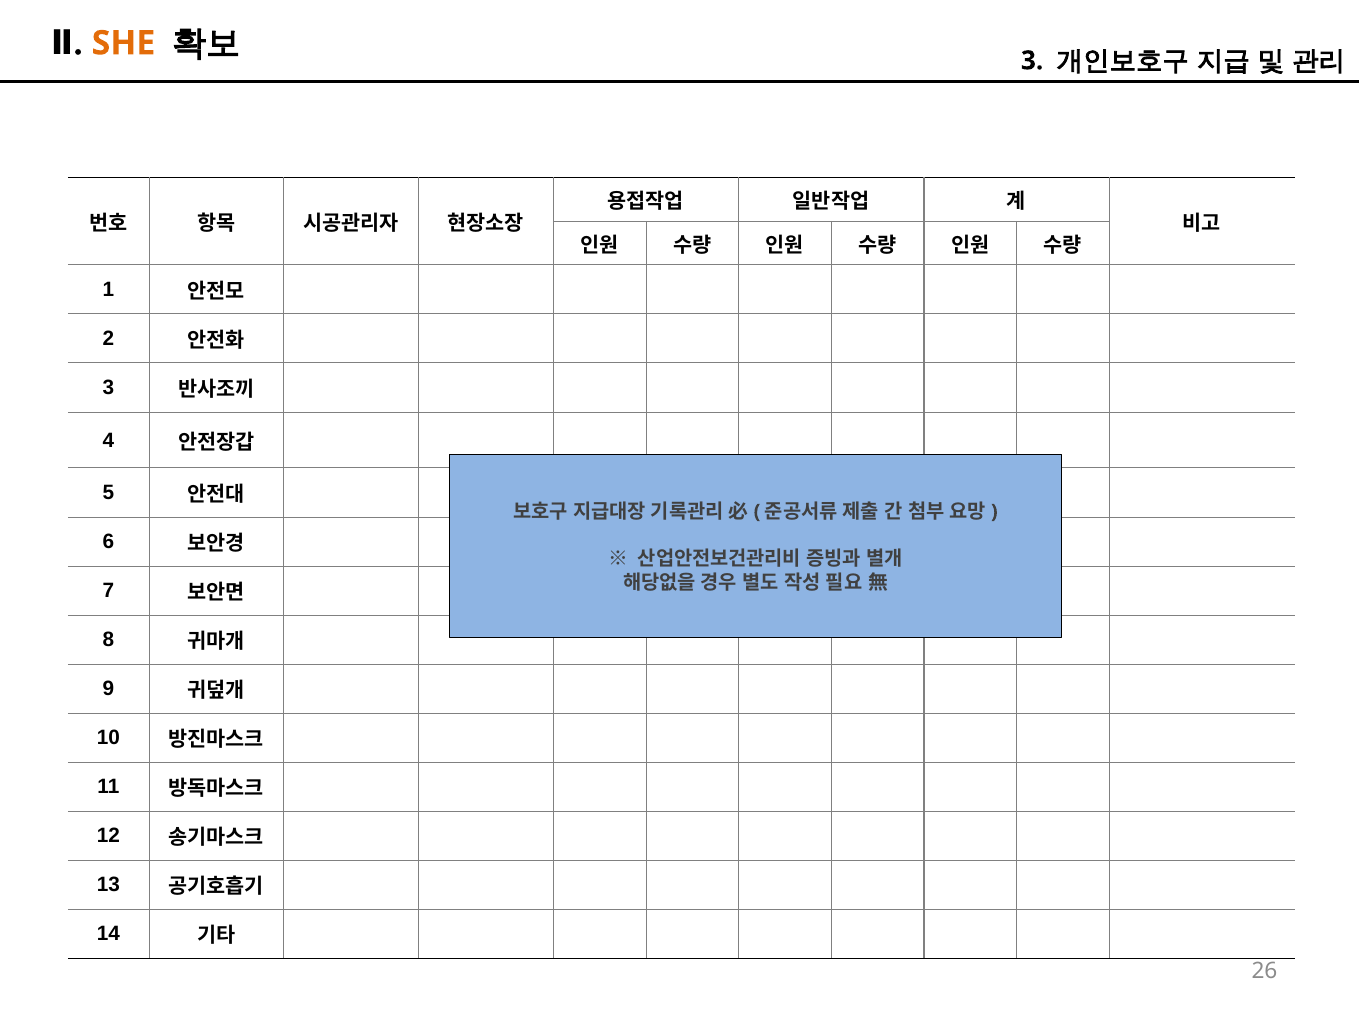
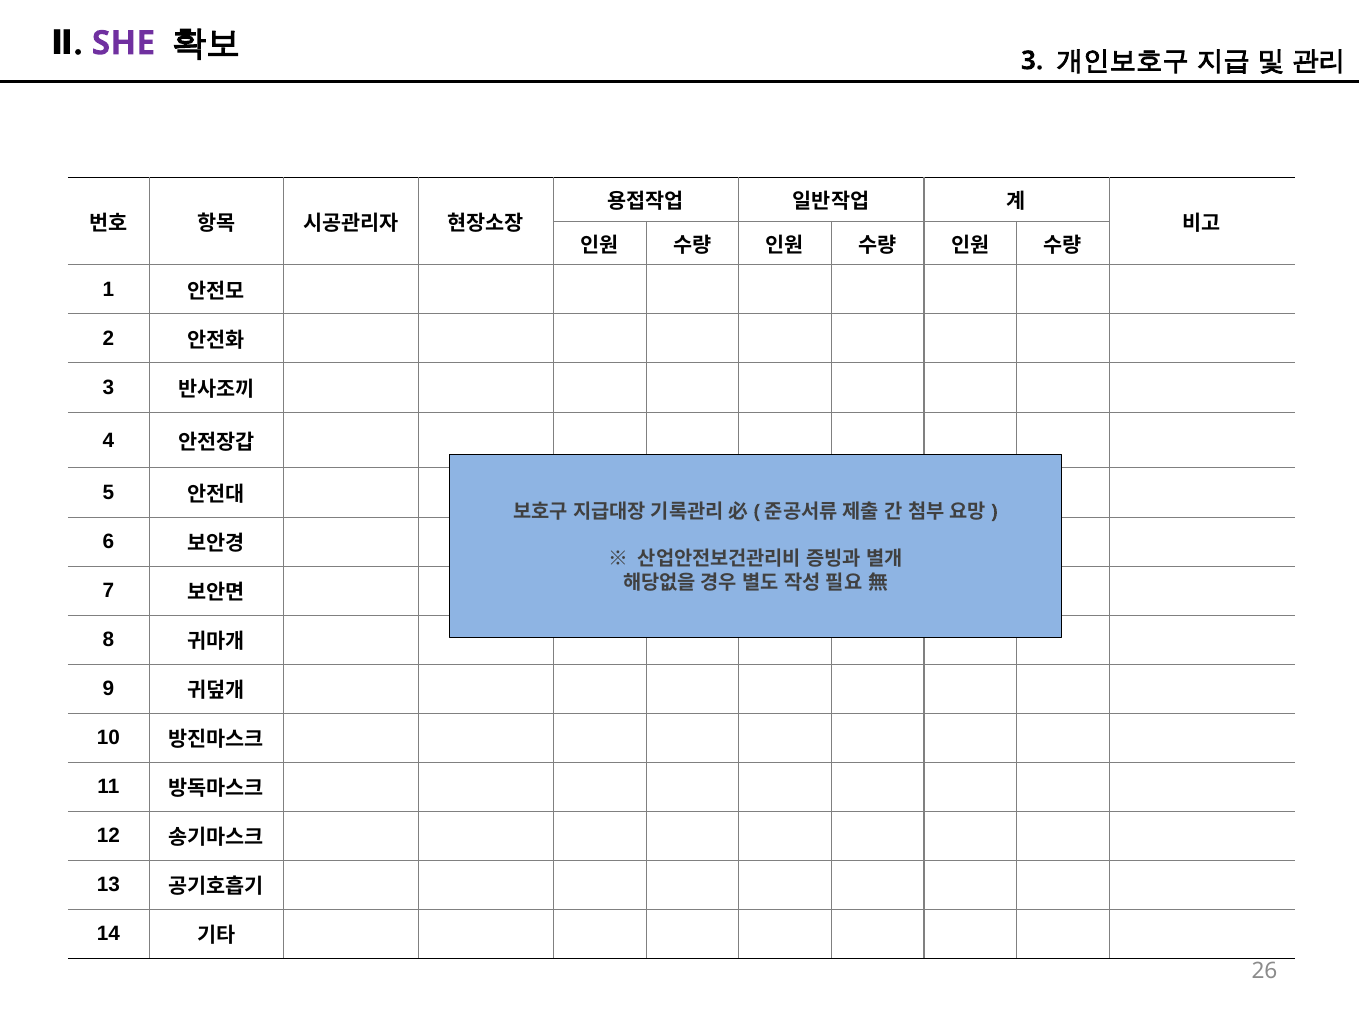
SHE colour: orange -> purple (123, 43)
